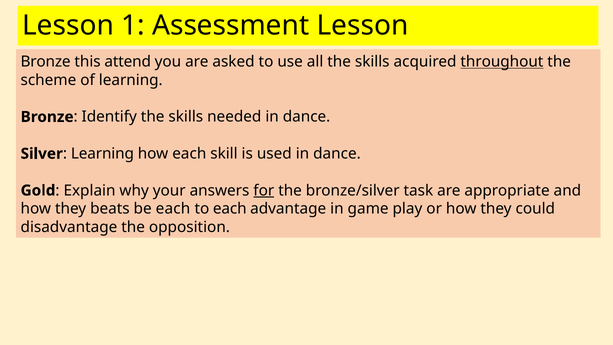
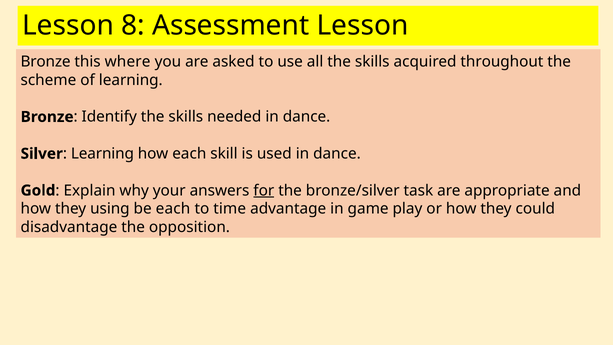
1: 1 -> 8 (133, 25)
attend: attend -> where (128, 62)
throughout underline: present -> none (502, 62)
beats: beats -> using (110, 209)
to each: each -> time (230, 209)
